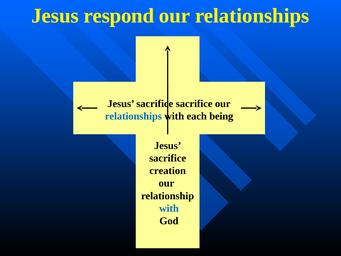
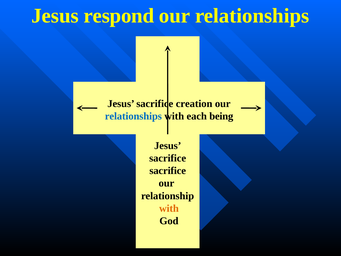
sacrifice sacrifice: sacrifice -> creation (194, 104)
creation: creation -> sacrifice (168, 171)
with colour: blue -> orange (169, 208)
